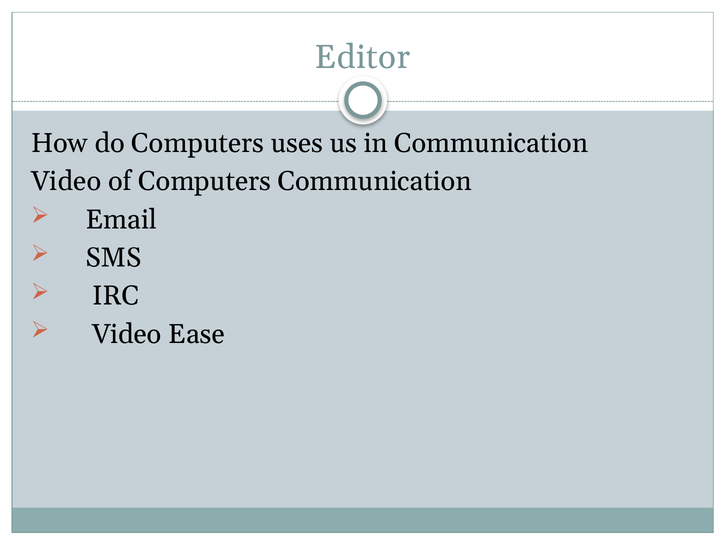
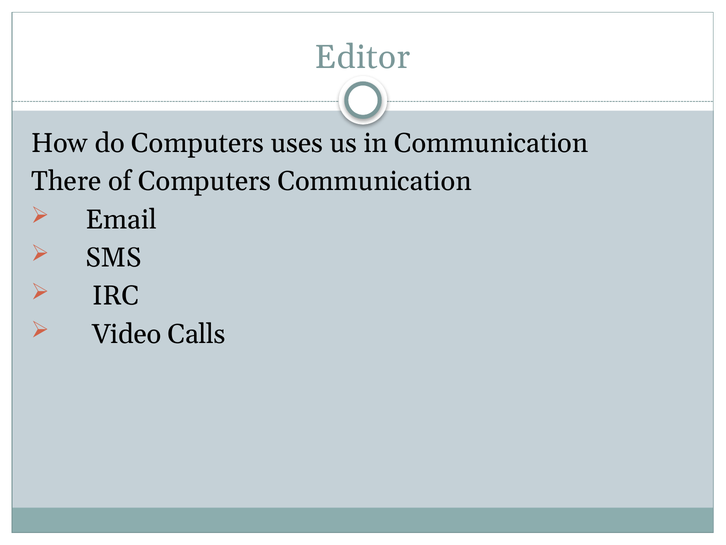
Video: Video -> There (66, 181)
Ease: Ease -> Calls (197, 334)
